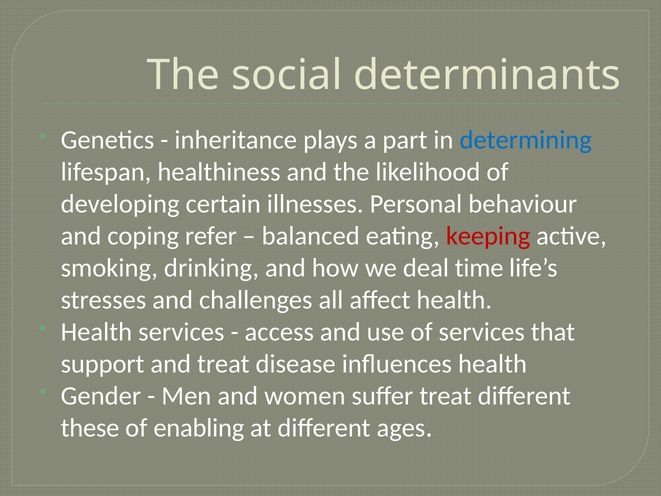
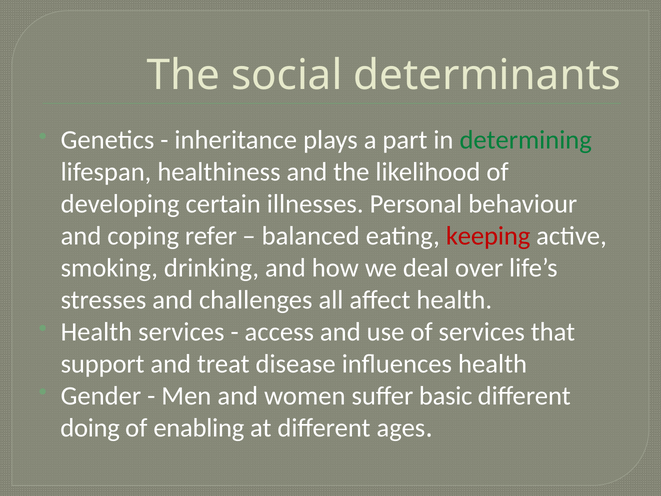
determining colour: blue -> green (526, 140)
time: time -> over (479, 268)
suffer treat: treat -> basic (446, 396)
these: these -> doing (90, 428)
